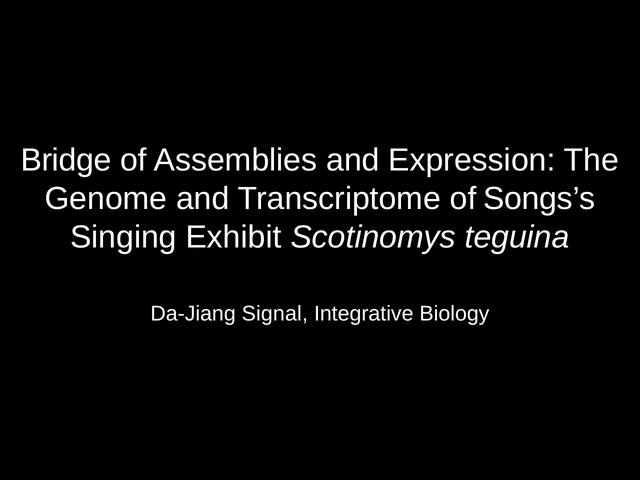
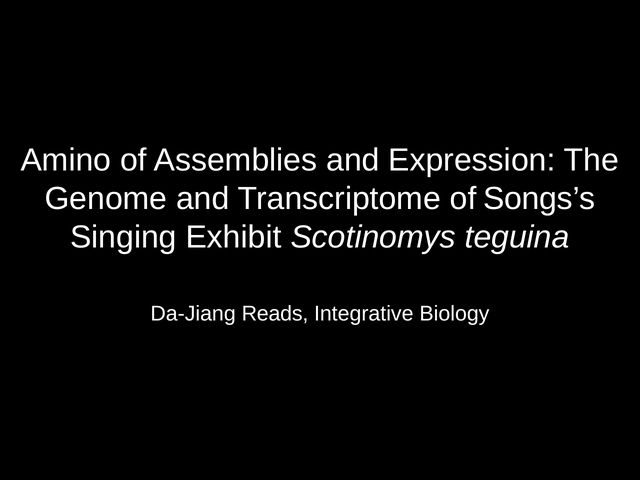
Bridge: Bridge -> Amino (66, 160)
Signal: Signal -> Reads (275, 313)
